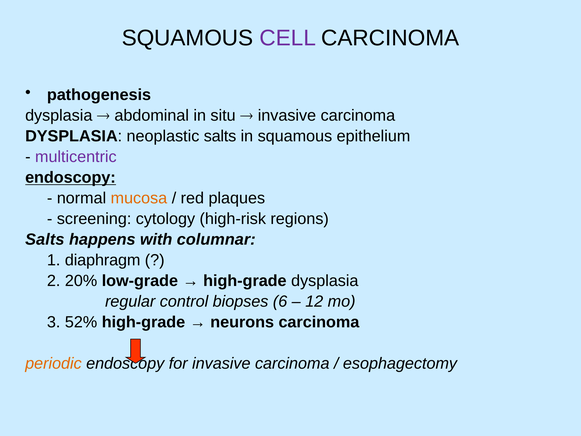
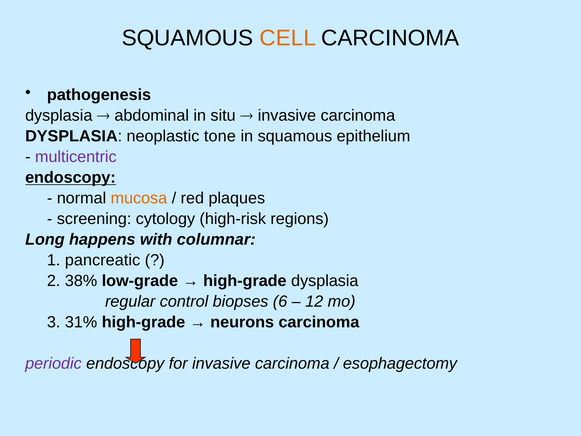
CELL colour: purple -> orange (288, 38)
neoplastic salts: salts -> tone (220, 136)
Salts: Salts -> Long (45, 239)
diaphragm: diaphragm -> pancreatic (103, 260)
20%: 20% -> 38% (81, 281)
52%: 52% -> 31% (81, 322)
periodic colour: orange -> purple (53, 363)
